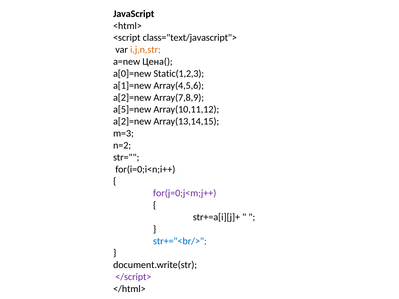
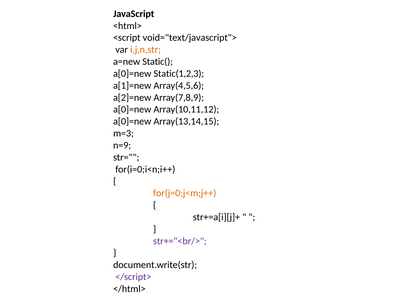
class="text/javascript">: class="text/javascript"> -> void="text/javascript"> (190, 38)
Цена(: Цена( -> Static( (158, 62)
a[5]=new: a[5]=new -> a[0]=new (132, 110)
a[2]=new: a[2]=new -> a[0]=new (132, 121)
n=2: n=2 -> n=9 (122, 145)
for(j=0;j<m;j++ colour: purple -> orange (185, 193)
str+="<br/> colour: blue -> purple (180, 241)
